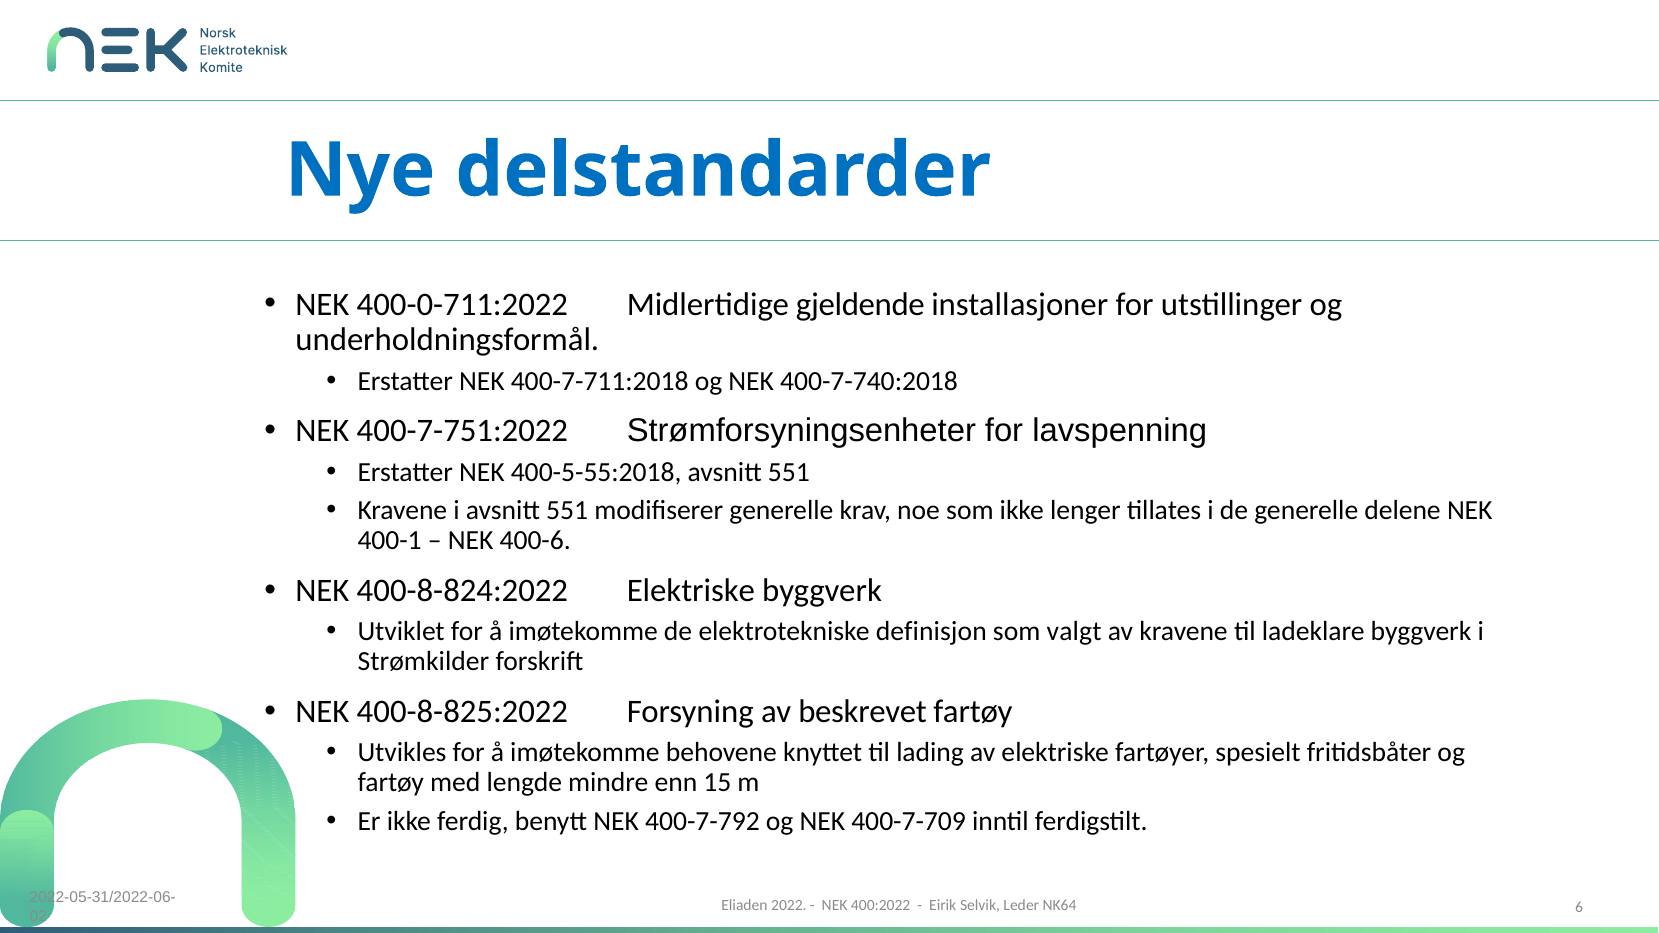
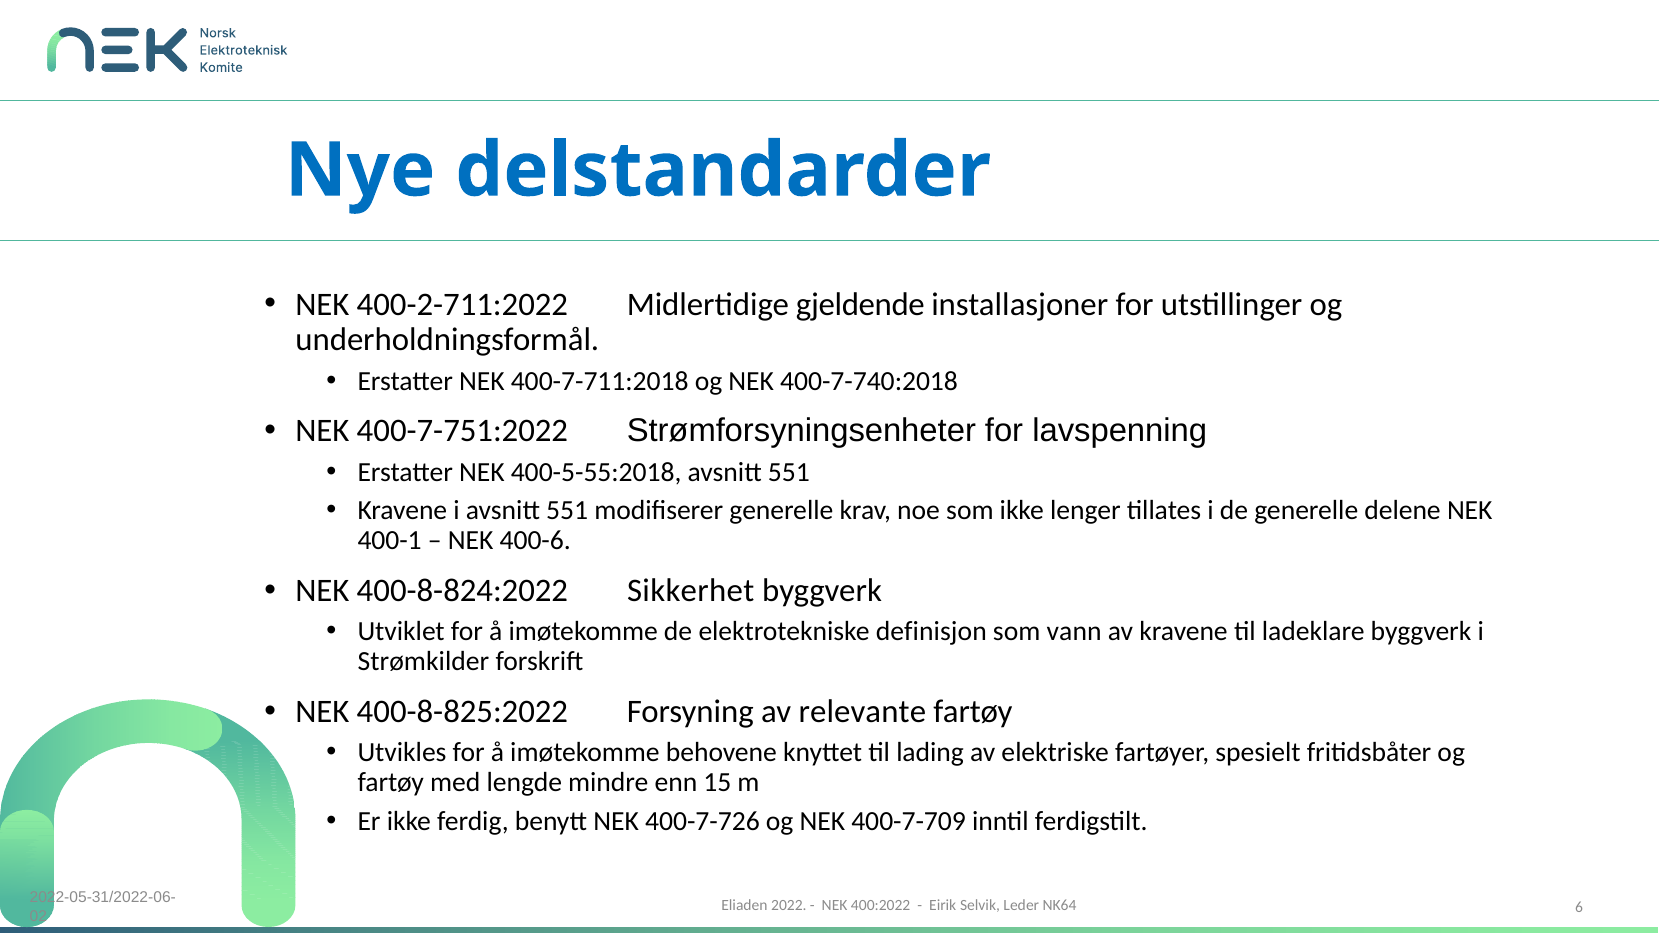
400-0-711:2022: 400-0-711:2022 -> 400-2-711:2022 (462, 304)
400-8-824:2022 Elektriske: Elektriske -> Sikkerhet (691, 590)
valgt: valgt -> vann (1074, 632)
beskrevet: beskrevet -> relevante (862, 712)
400-7-792: 400-7-792 -> 400-7-726 (702, 821)
